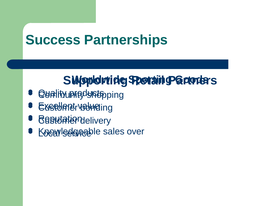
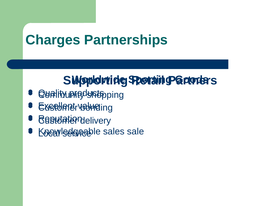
Success: Success -> Charges (53, 40)
over: over -> sale (135, 131)
